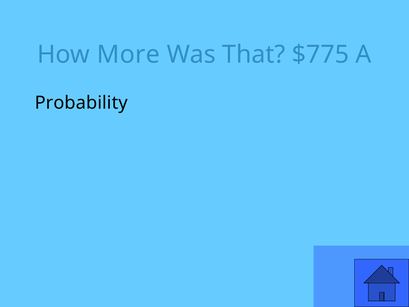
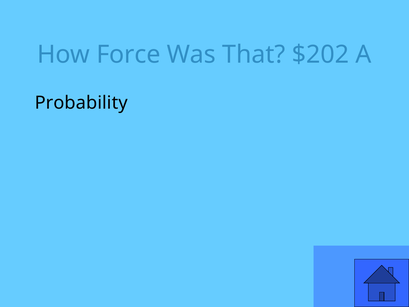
More: More -> Force (128, 55)
$775: $775 -> $202 (321, 55)
